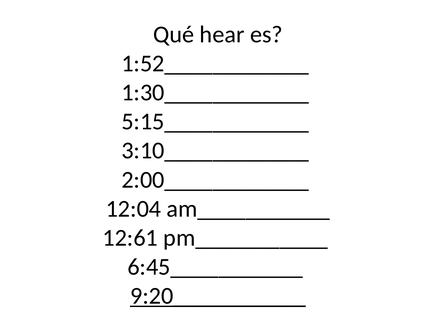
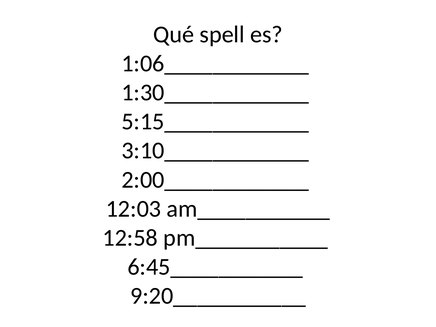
hear: hear -> spell (222, 34)
1:52____________: 1:52____________ -> 1:06____________ (215, 63)
12:04: 12:04 -> 12:03 (133, 209)
12:61: 12:61 -> 12:58 (130, 238)
9:20___________ underline: present -> none (218, 296)
